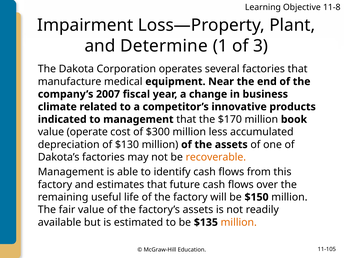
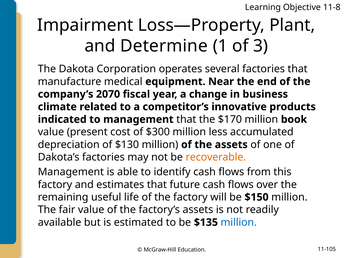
2007: 2007 -> 2070 (108, 94)
operate: operate -> present (87, 132)
million colour: orange -> blue (239, 222)
